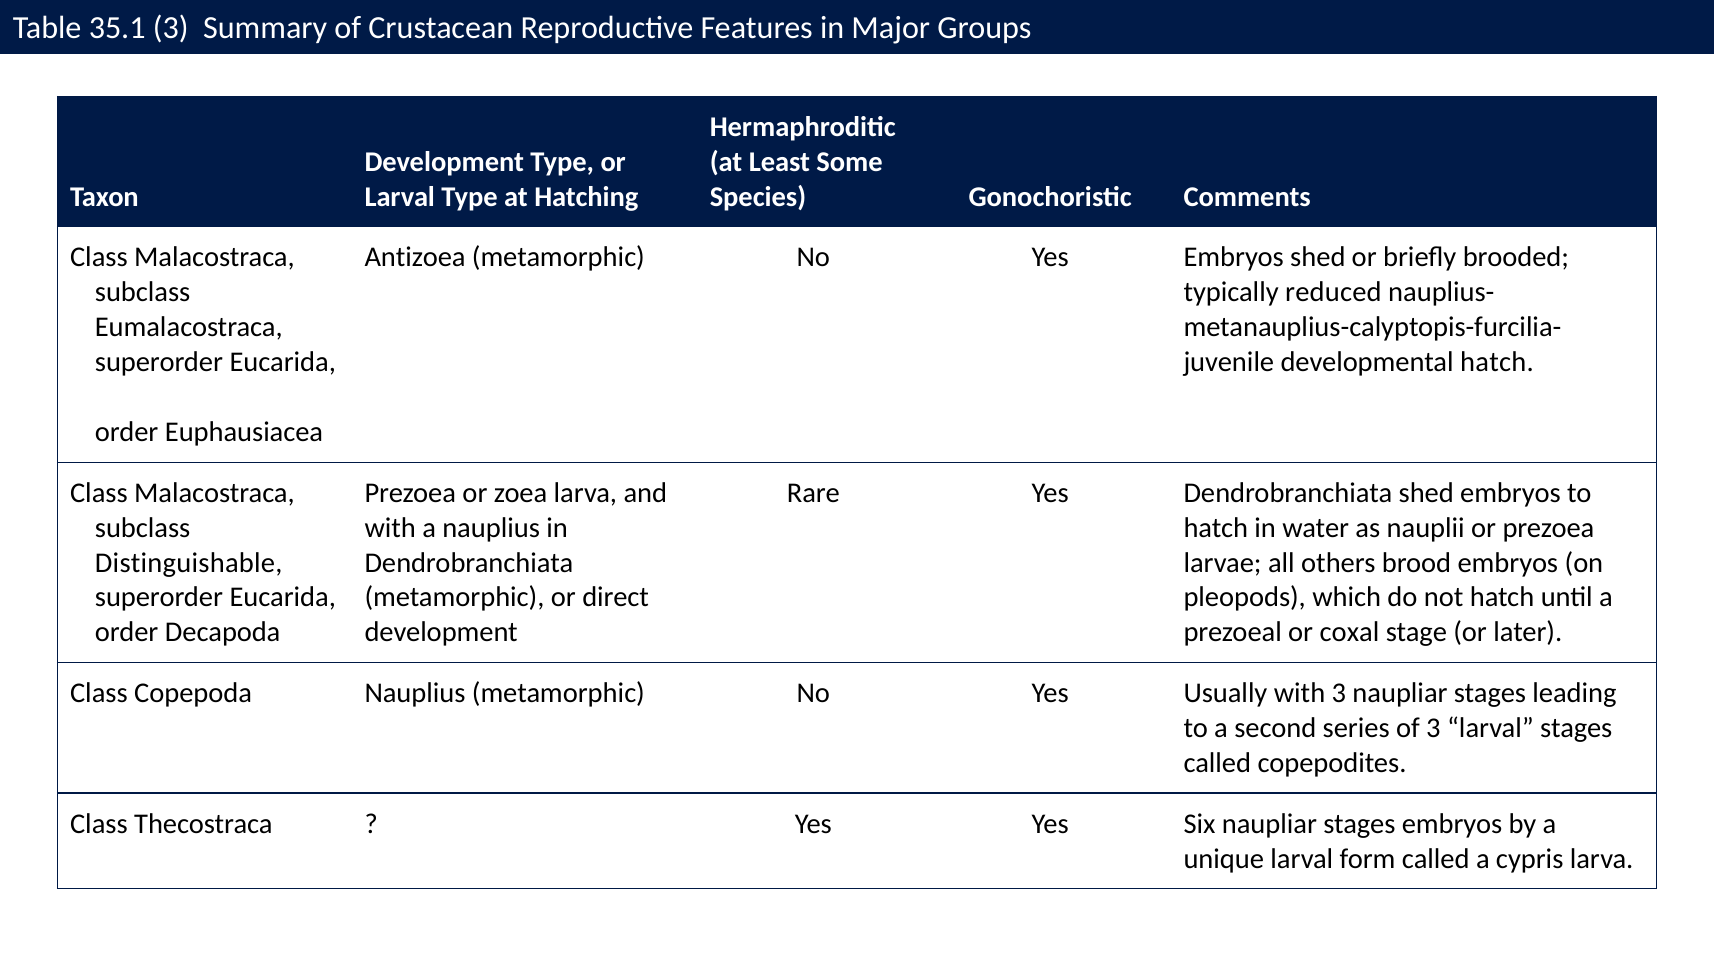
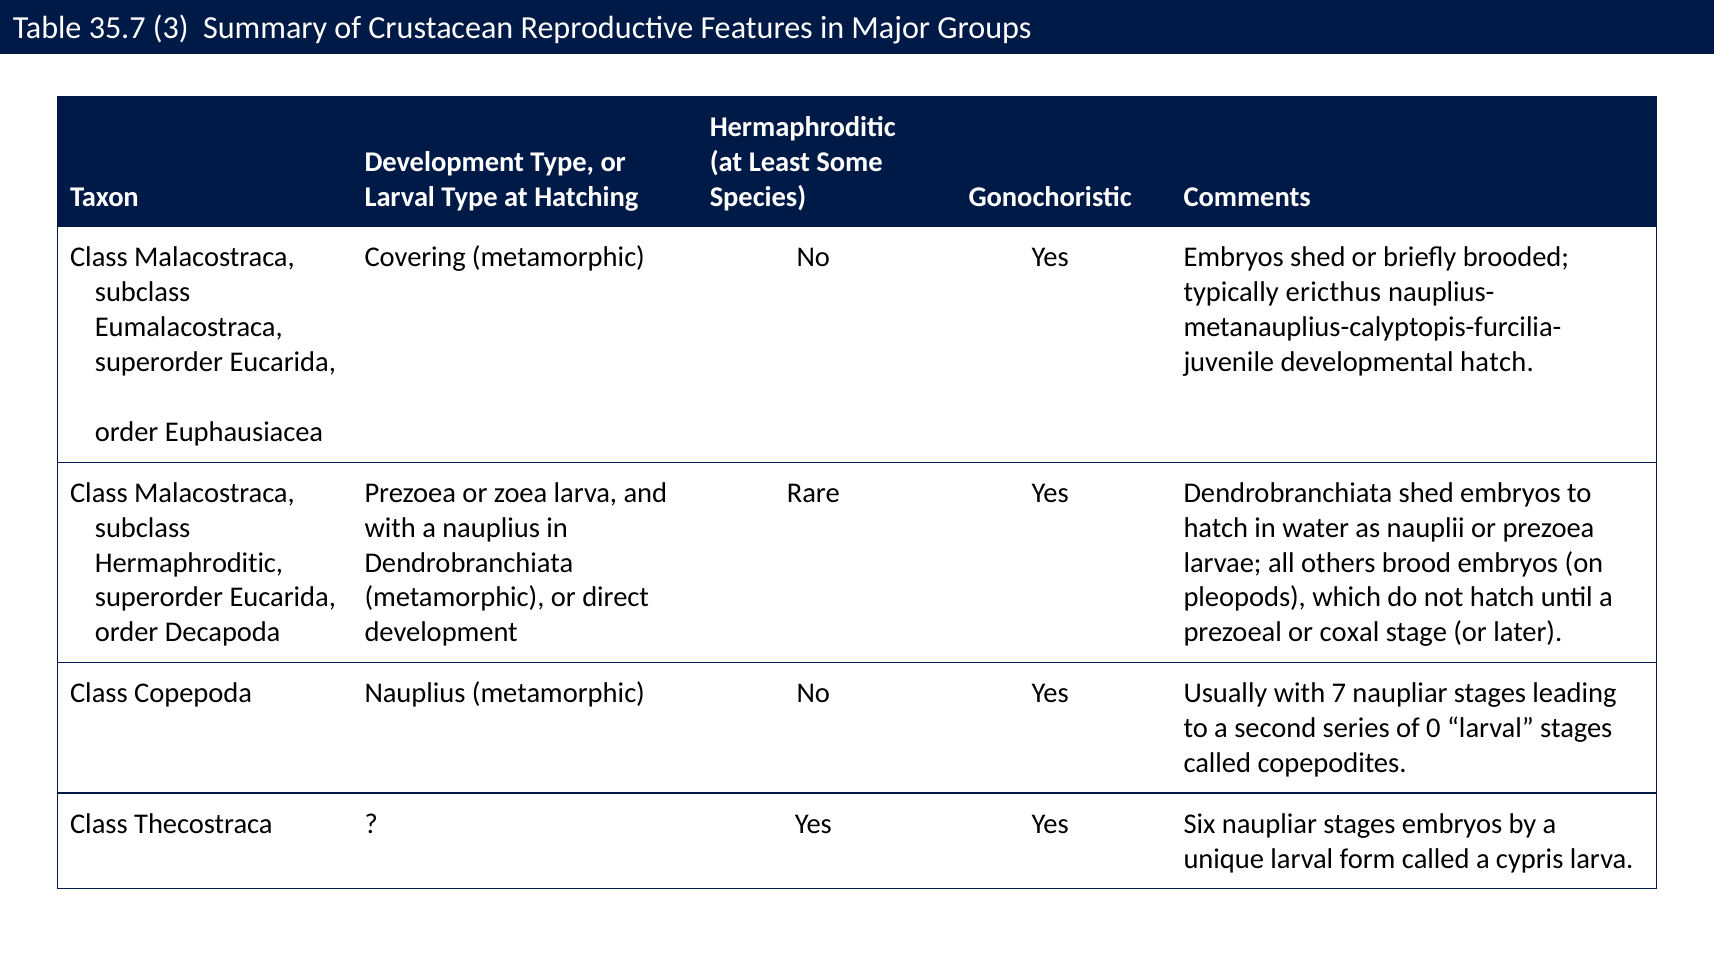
35.1: 35.1 -> 35.7 (117, 28)
Antizoea: Antizoea -> Covering (415, 258)
reduced: reduced -> ericthus (1333, 293)
Distinguishable: Distinguishable -> Hermaphroditic (189, 563)
with 3: 3 -> 7 (1339, 693)
of 3: 3 -> 0 (1433, 728)
